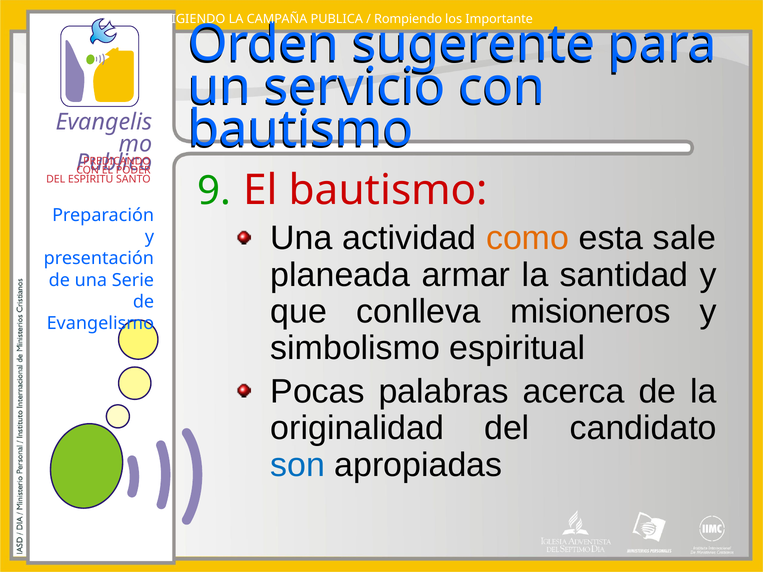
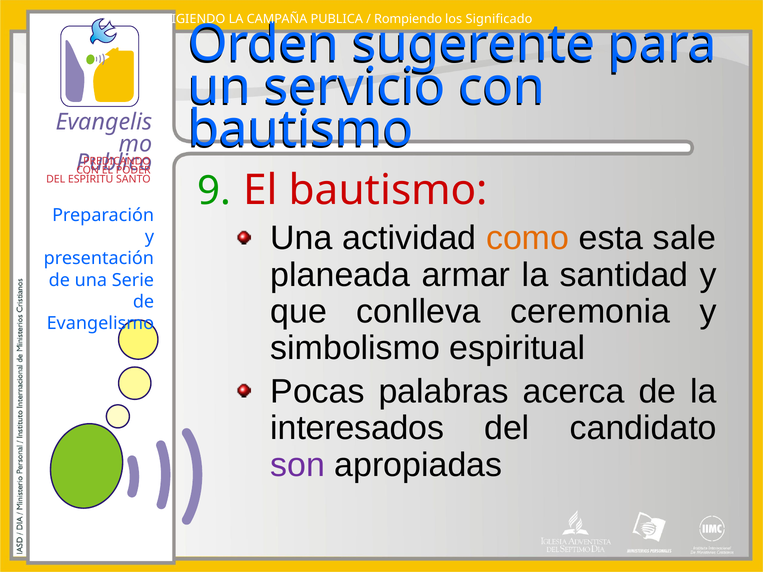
Importante: Importante -> Significado (499, 19)
misioneros: misioneros -> ceremonia (590, 312)
originalidad: originalidad -> interesados (357, 428)
son colour: blue -> purple (298, 465)
